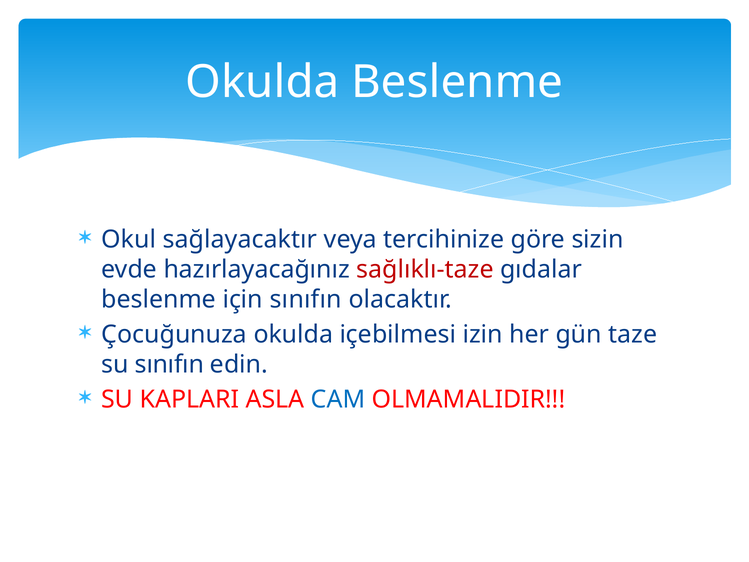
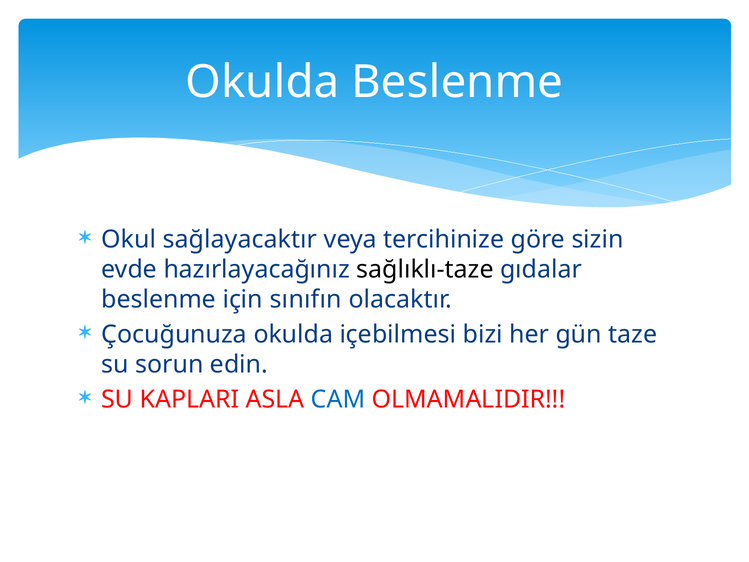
sağlıklı-taze colour: red -> black (425, 270)
izin: izin -> bizi (483, 334)
su sınıfın: sınıfın -> sorun (169, 364)
